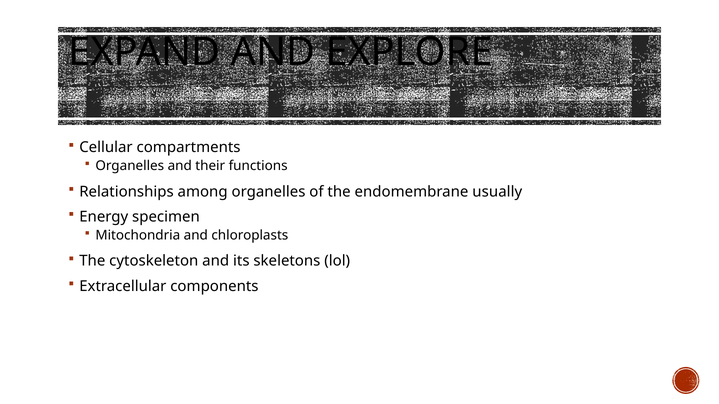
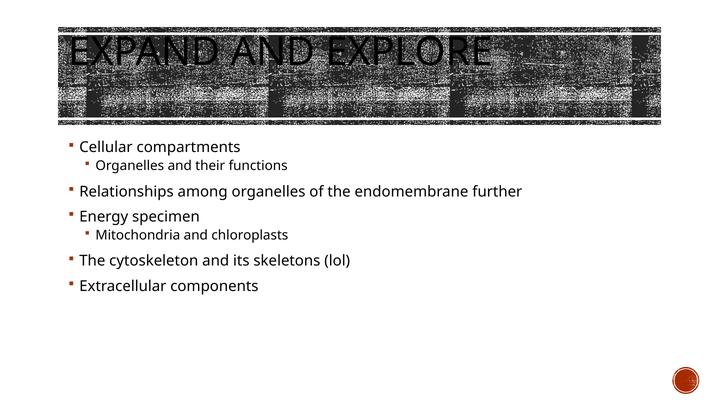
usually: usually -> further (497, 192)
